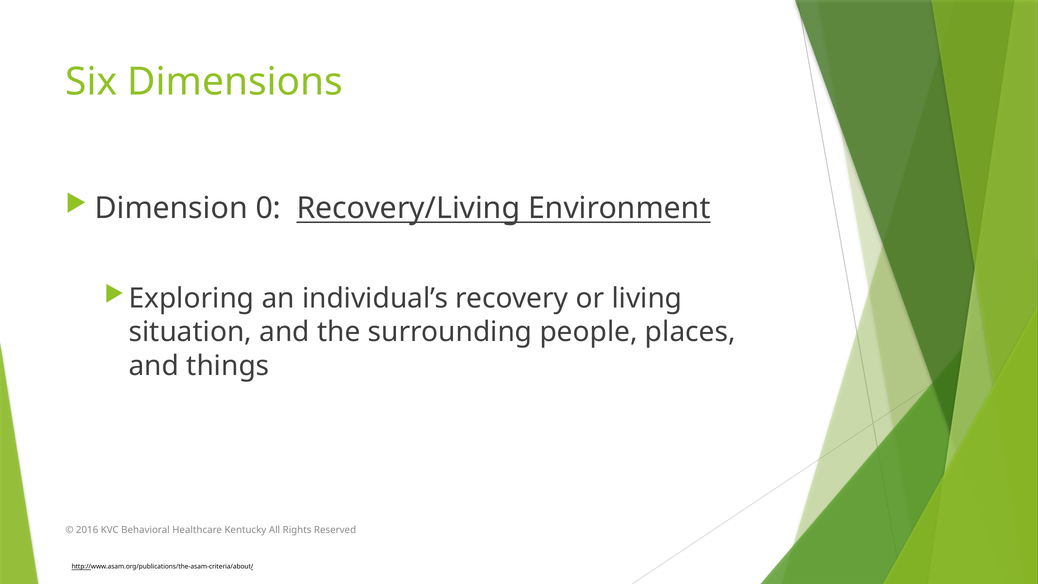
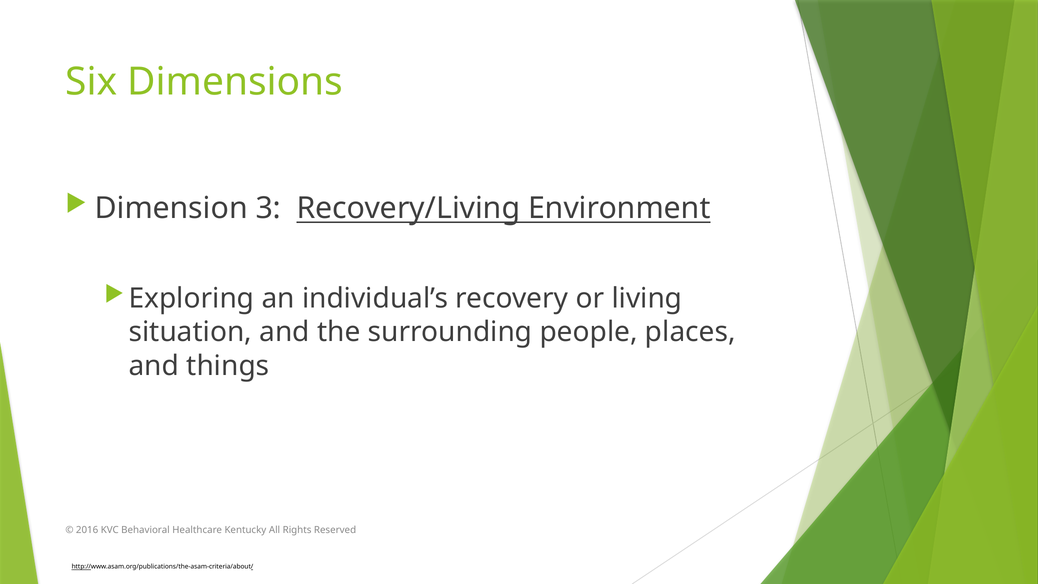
0: 0 -> 3 (268, 208)
